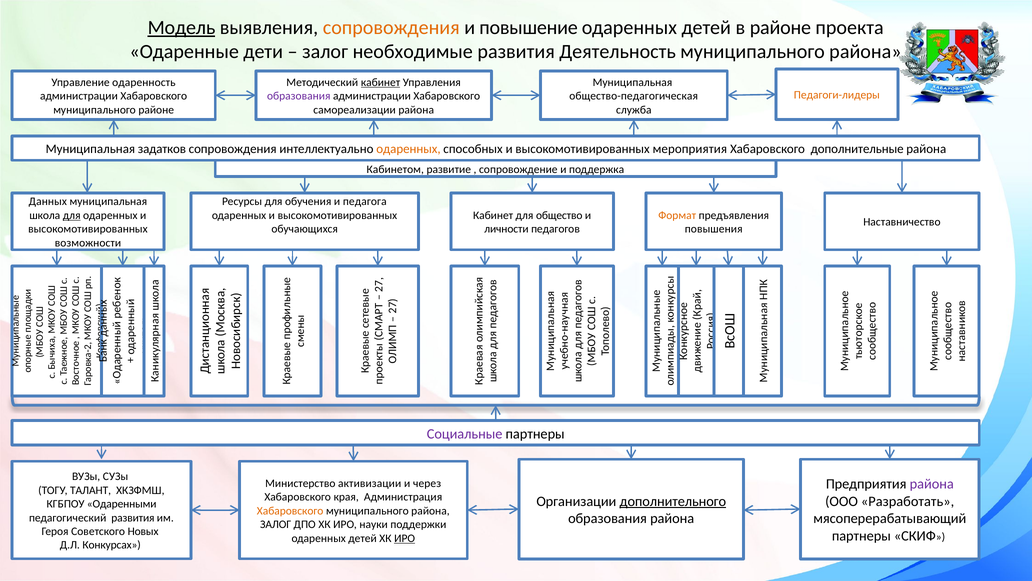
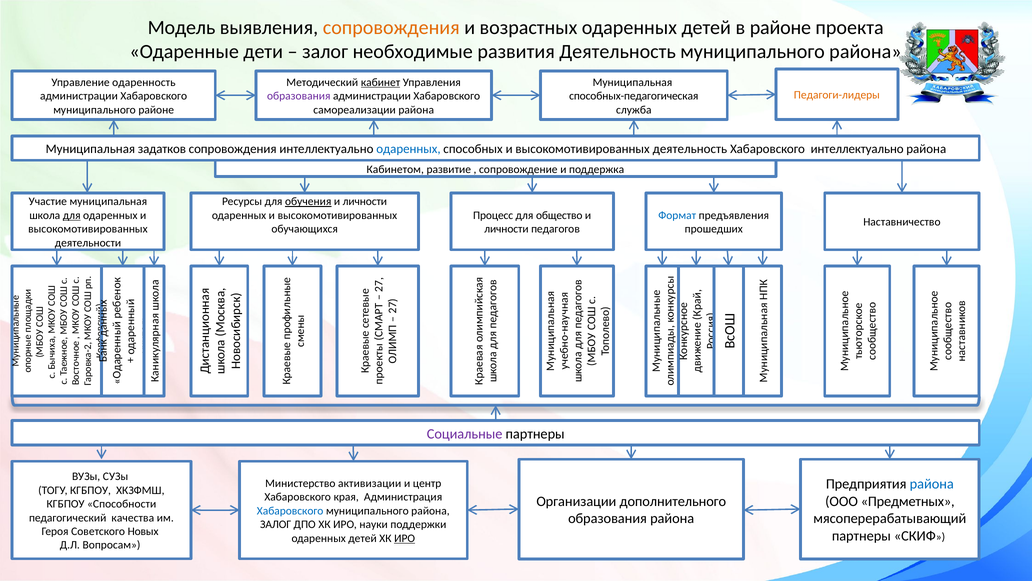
Модель underline: present -> none (181, 28)
повышение: повышение -> возрастных (528, 28)
общество-педагогическая: общество-педагогическая -> способных-педагогическая (634, 96)
одаренных colour: orange -> blue (408, 149)
высокомотивированных мероприятия: мероприятия -> деятельность (690, 149)
Хабаровского дополнительные: дополнительные -> интеллектуально (857, 149)
Данных: Данных -> Участие (48, 201)
обучения underline: none -> present (308, 201)
педагога: педагога -> личности (365, 201)
Кабинет: Кабинет -> Процесс (493, 215)
Формат colour: orange -> blue (677, 215)
повышения: повышения -> прошедших (714, 229)
возможности: возможности -> деятельности (88, 243)
района colour: purple -> blue (932, 484)
через: через -> центр (427, 483)
ТОГУ ТАЛАНТ: ТАЛАНТ -> КГБПОУ (90, 490)
дополнительного underline: present -> none (673, 501)
Разработать: Разработать -> Предметных (908, 501)
Одаренными: Одаренными -> Способности (122, 504)
Хабаровского colour: orange -> blue (290, 510)
педагогический развития: развития -> качества (133, 517)
Конкурсах: Конкурсах -> Вопросам (112, 545)
